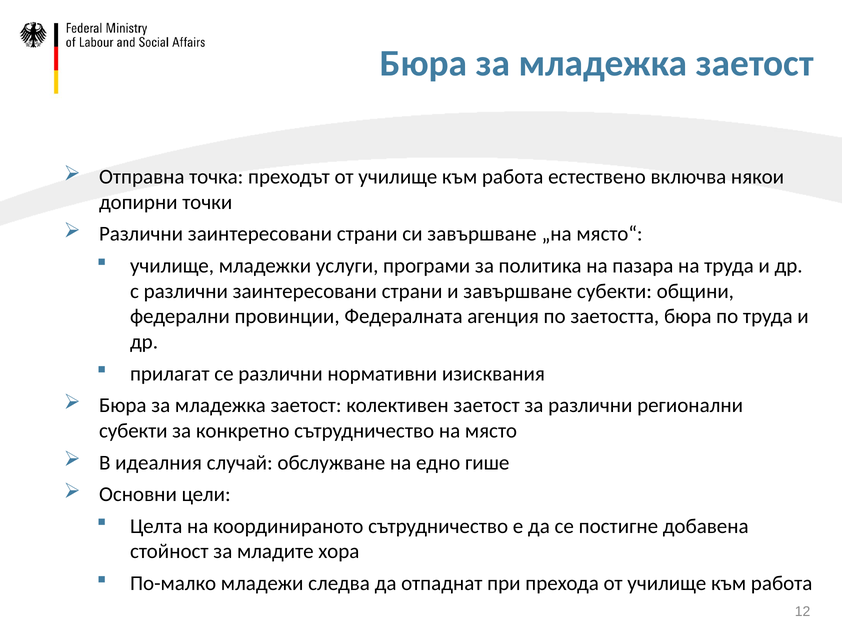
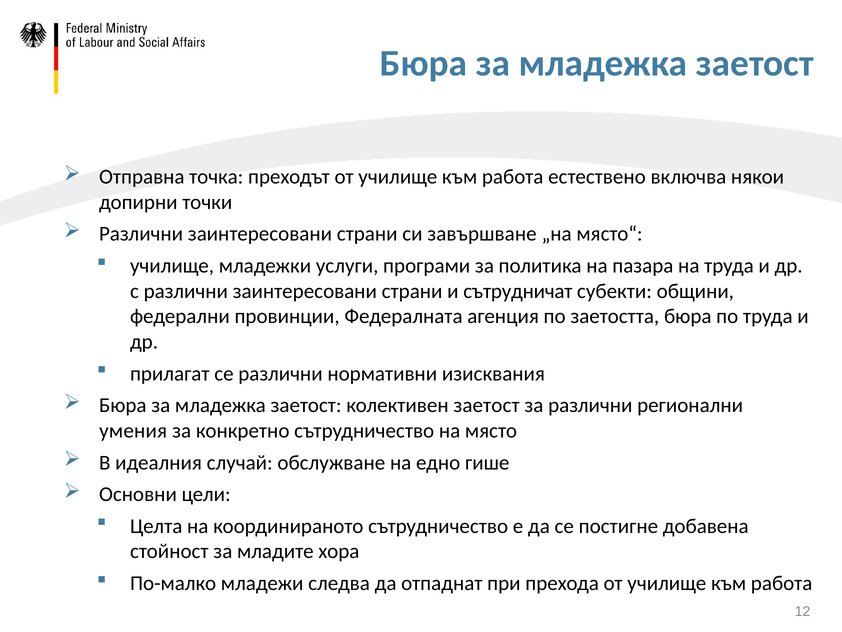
и завършване: завършване -> сътрудничат (518, 291)
субекти: субекти -> умения (133, 430)
